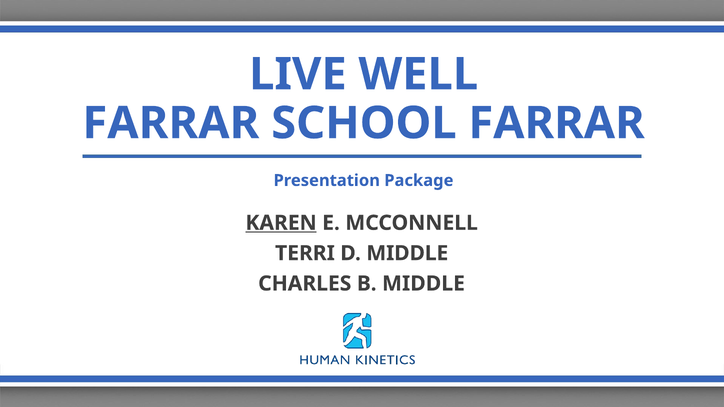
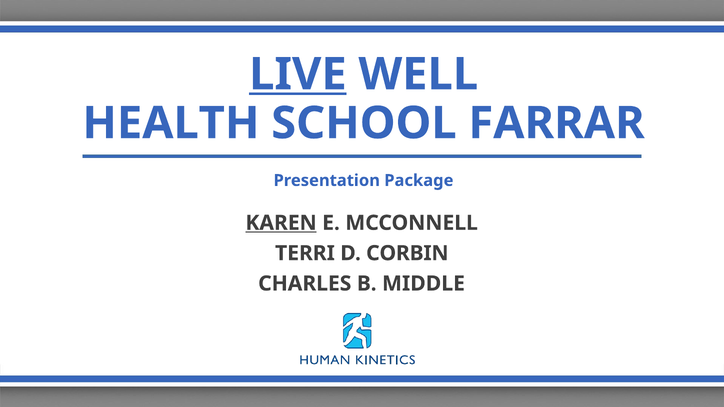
LIVE underline: none -> present (298, 74)
FARRAR: FARRAR -> HEALTH (171, 123)
D MIDDLE: MIDDLE -> CORBIN (407, 253)
